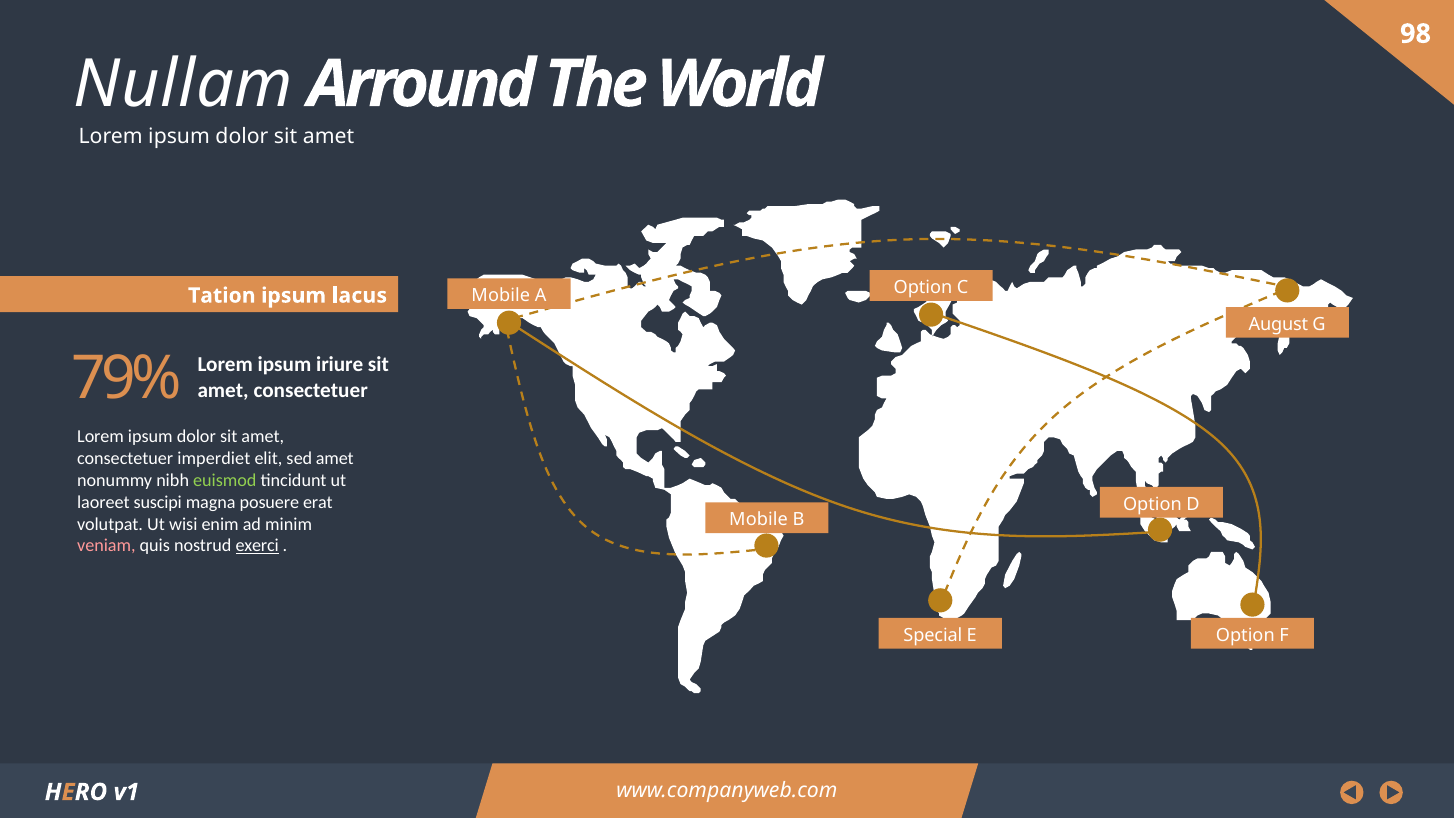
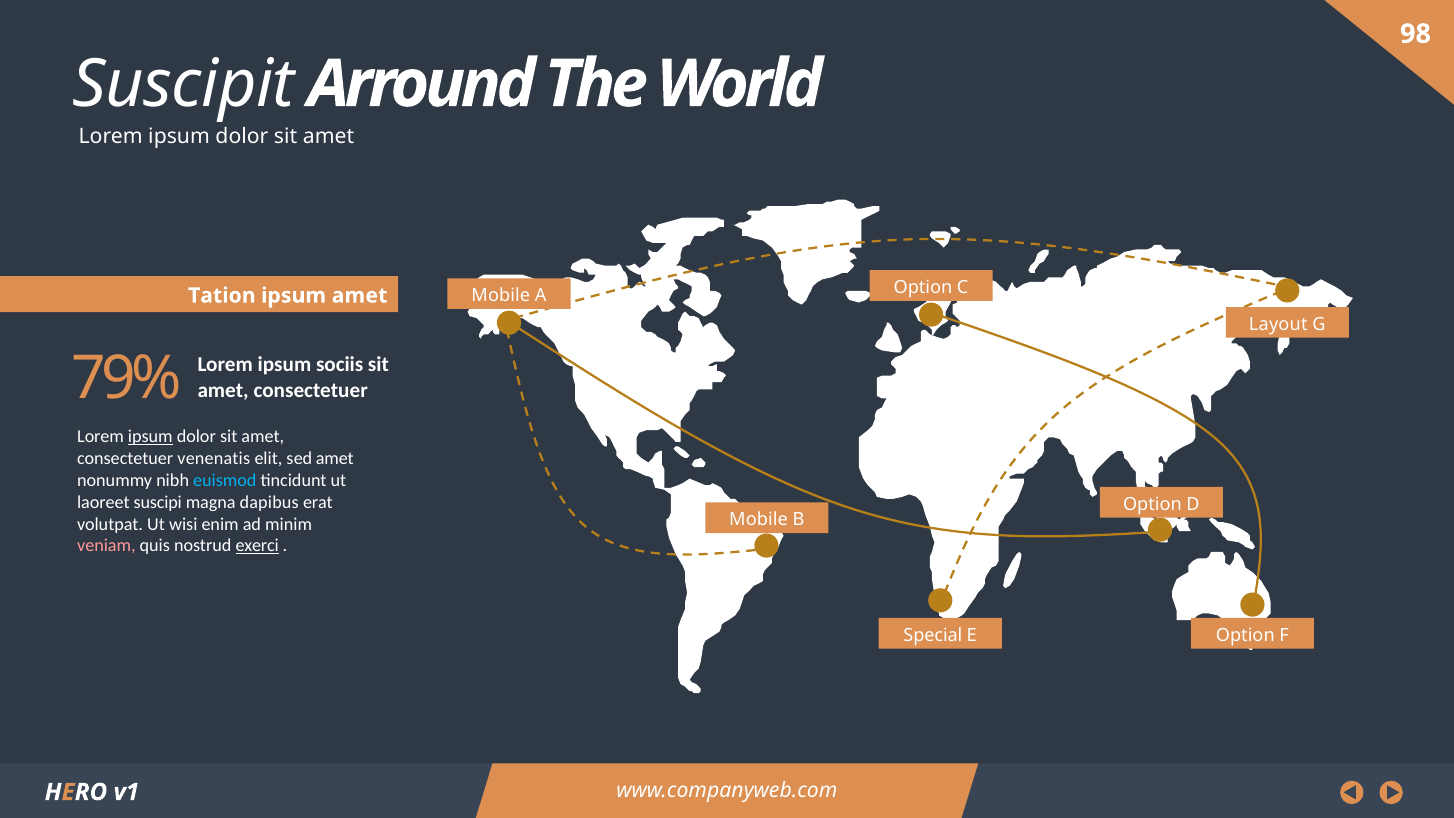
Nullam: Nullam -> Suscipit (184, 84)
ipsum lacus: lacus -> amet (359, 296)
August: August -> Layout (1278, 325)
iriure: iriure -> sociis (340, 365)
ipsum underline: none -> present (150, 437)
imperdiet: imperdiet -> venenatis (214, 459)
euismod colour: light green -> light blue (225, 480)
posuere: posuere -> dapibus (269, 502)
